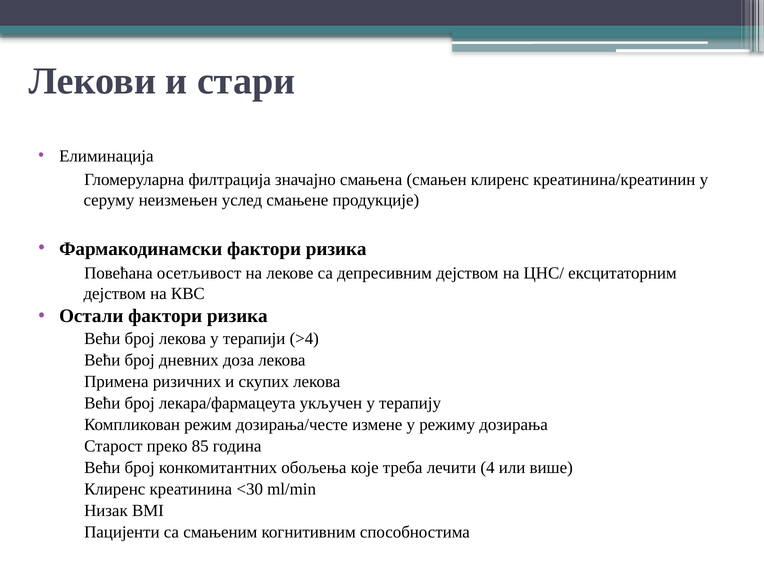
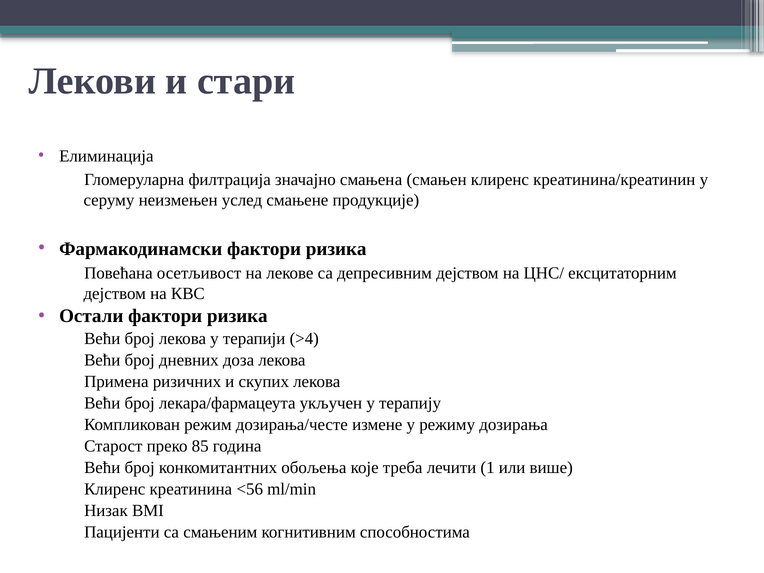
4: 4 -> 1 (488, 468)
<30: <30 -> <56 (250, 489)
